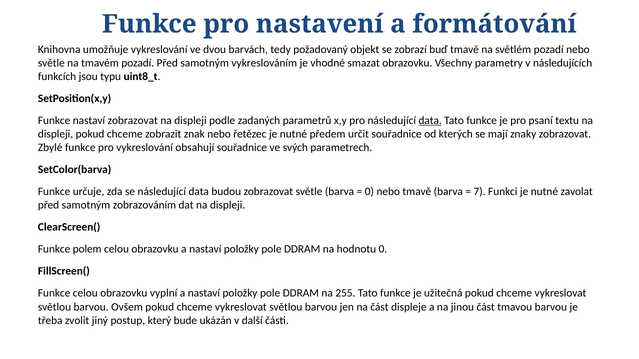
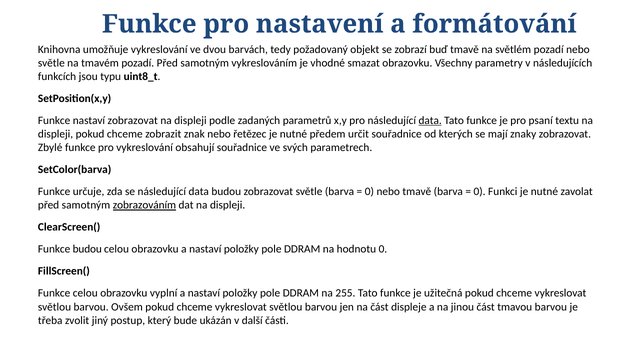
7: 7 -> 0 (480, 192)
zobrazováním underline: none -> present (144, 205)
Funkce polem: polem -> budou (87, 250)
